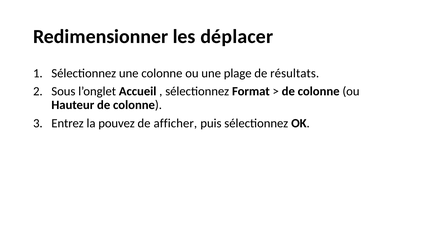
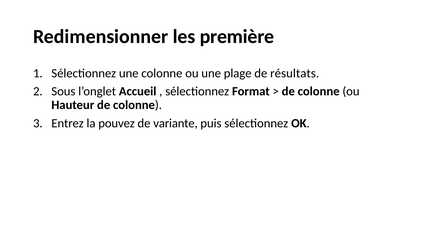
déplacer: déplacer -> première (237, 36)
afficher: afficher -> variante (175, 123)
